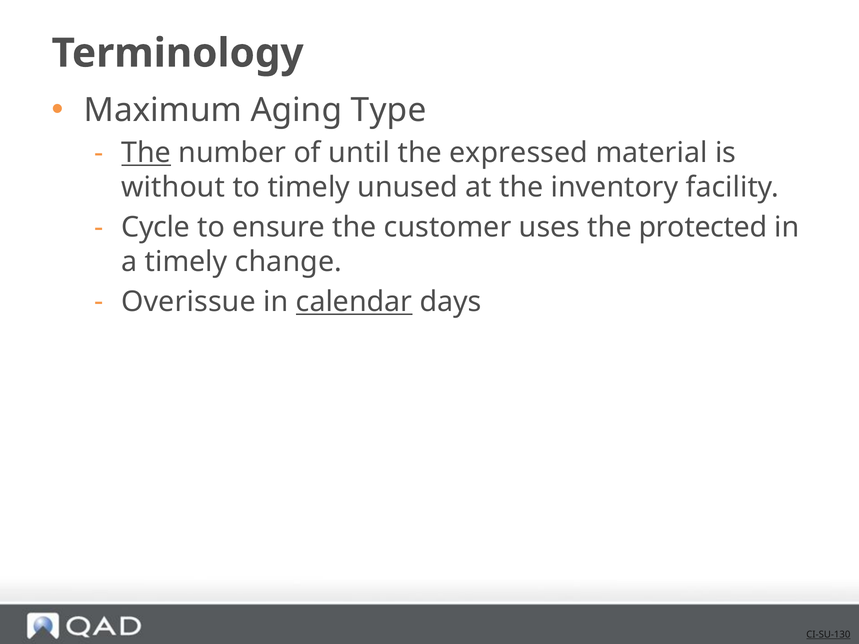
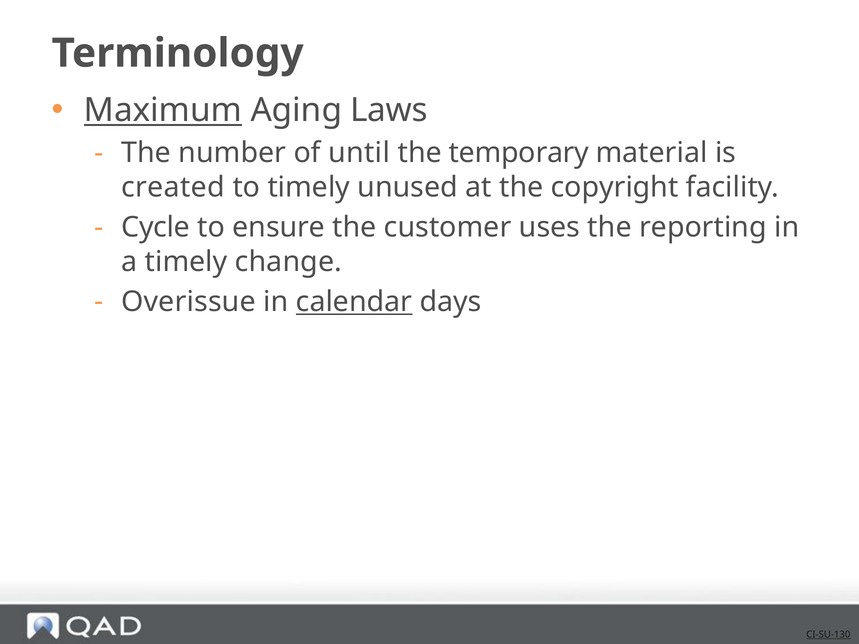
Maximum underline: none -> present (163, 110)
Type: Type -> Laws (389, 110)
The underline: present -> none (146, 153)
expressed: expressed -> temporary (519, 153)
without: without -> created (173, 187)
inventory: inventory -> copyright (615, 187)
protected: protected -> reporting (703, 228)
